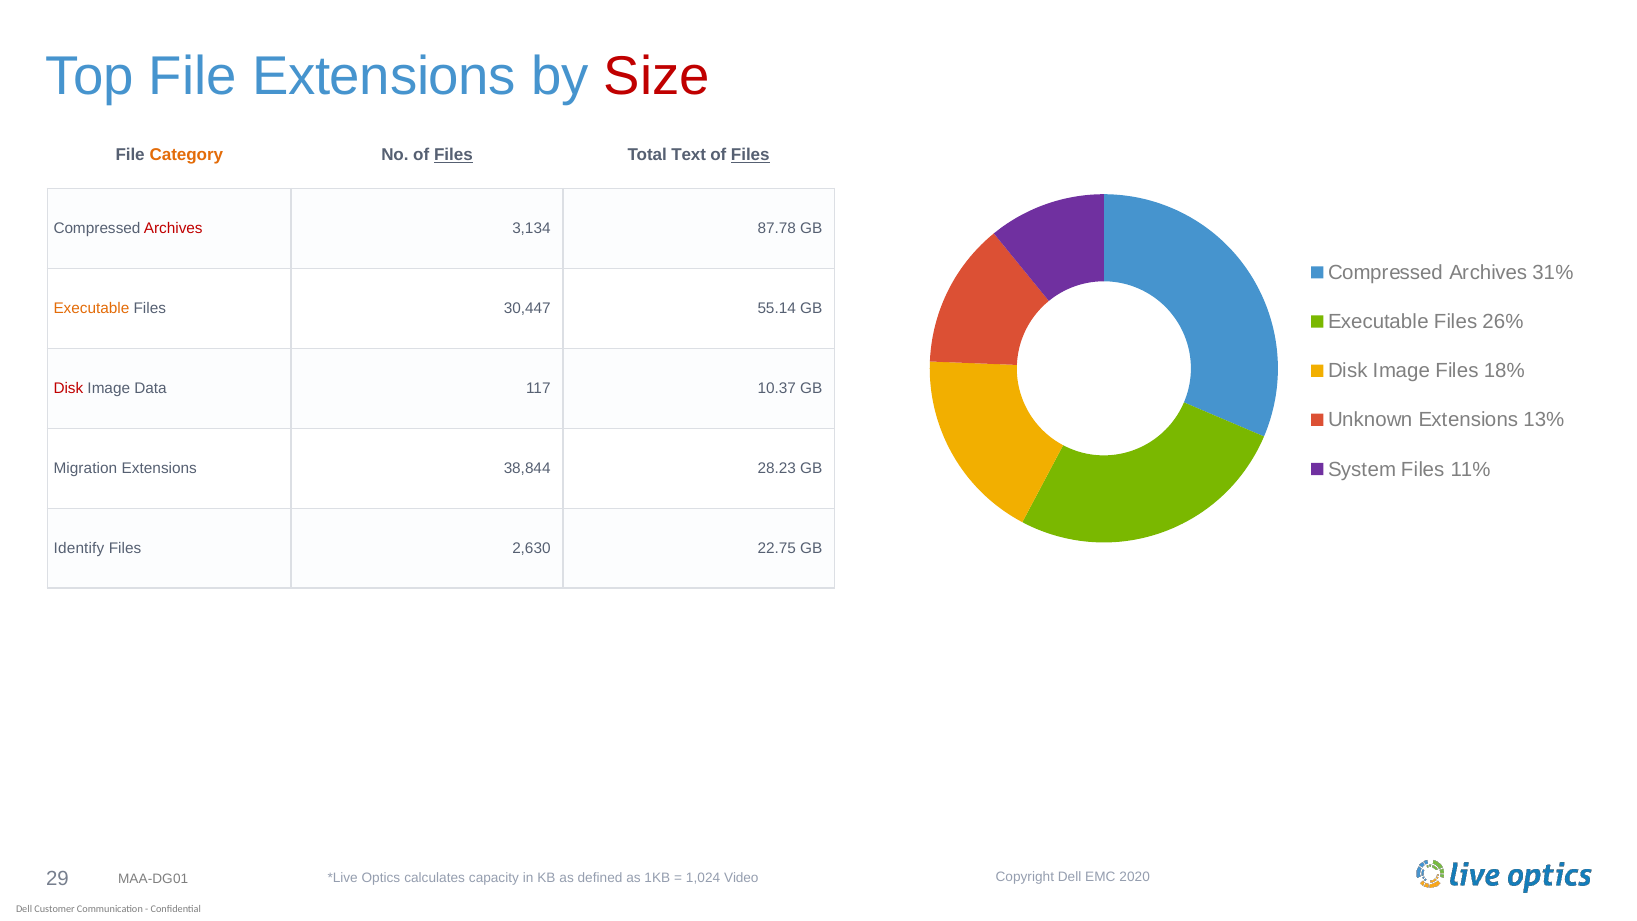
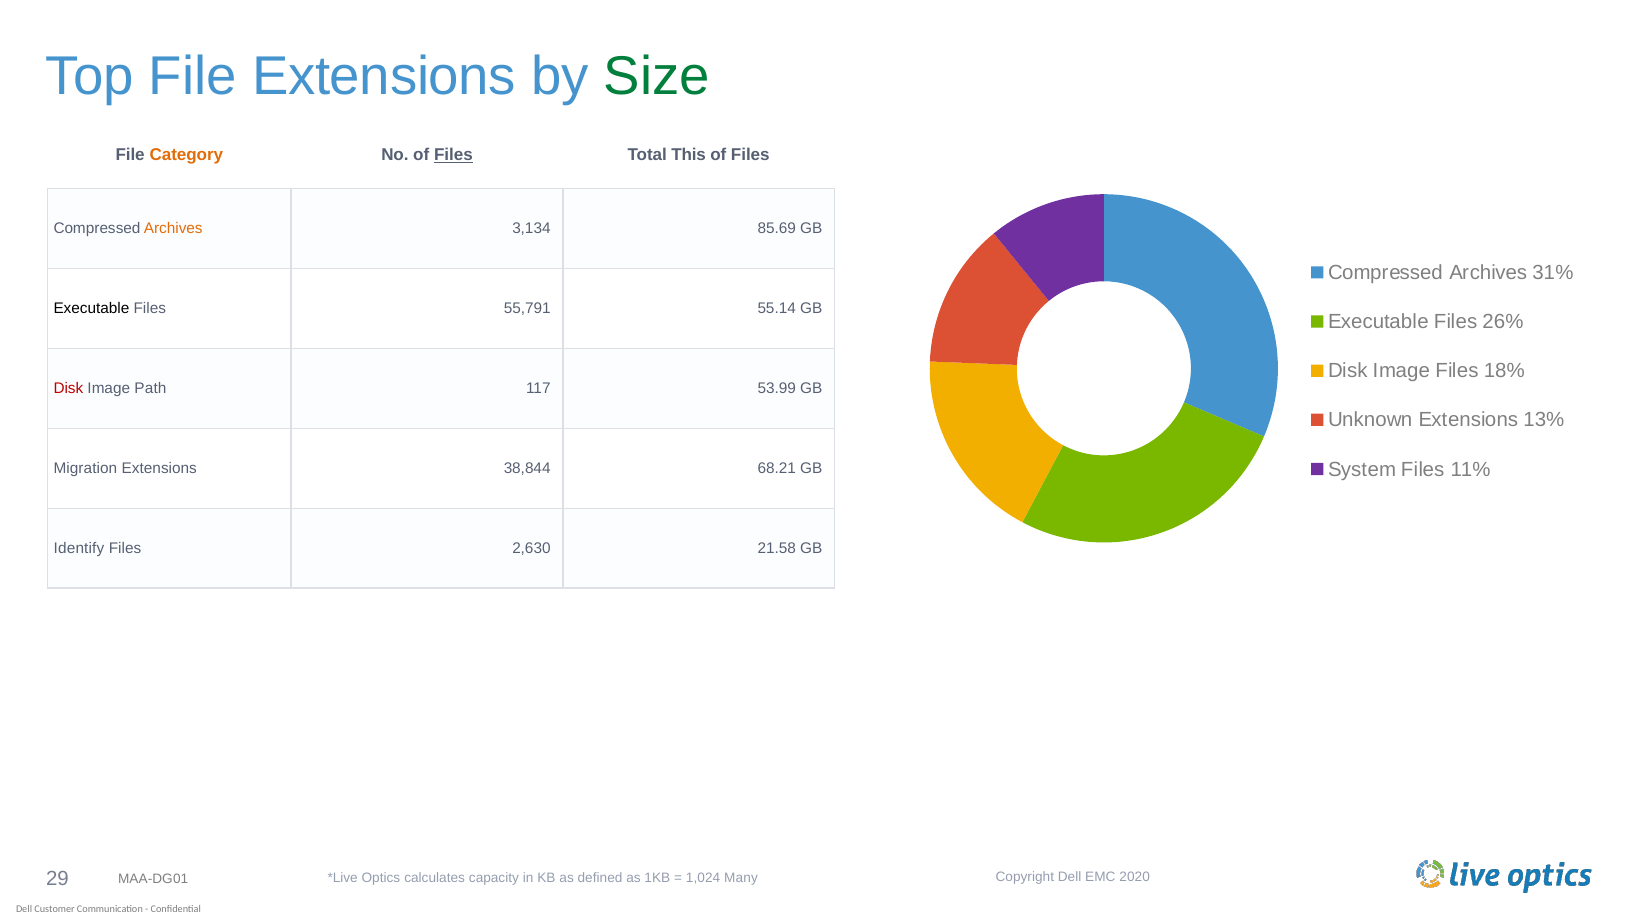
Size colour: red -> green (657, 76)
Text: Text -> This (689, 155)
Files underline: present -> none (750, 155)
Archives colour: red -> orange (173, 229)
87.78: 87.78 -> 85.69 (777, 229)
Executable colour: orange -> black (91, 309)
30,447: 30,447 -> 55,791 (527, 309)
Data: Data -> Path (150, 389)
10.37: 10.37 -> 53.99 (777, 389)
28.23: 28.23 -> 68.21 (777, 468)
22.75: 22.75 -> 21.58 (777, 548)
Video: Video -> Many (741, 878)
